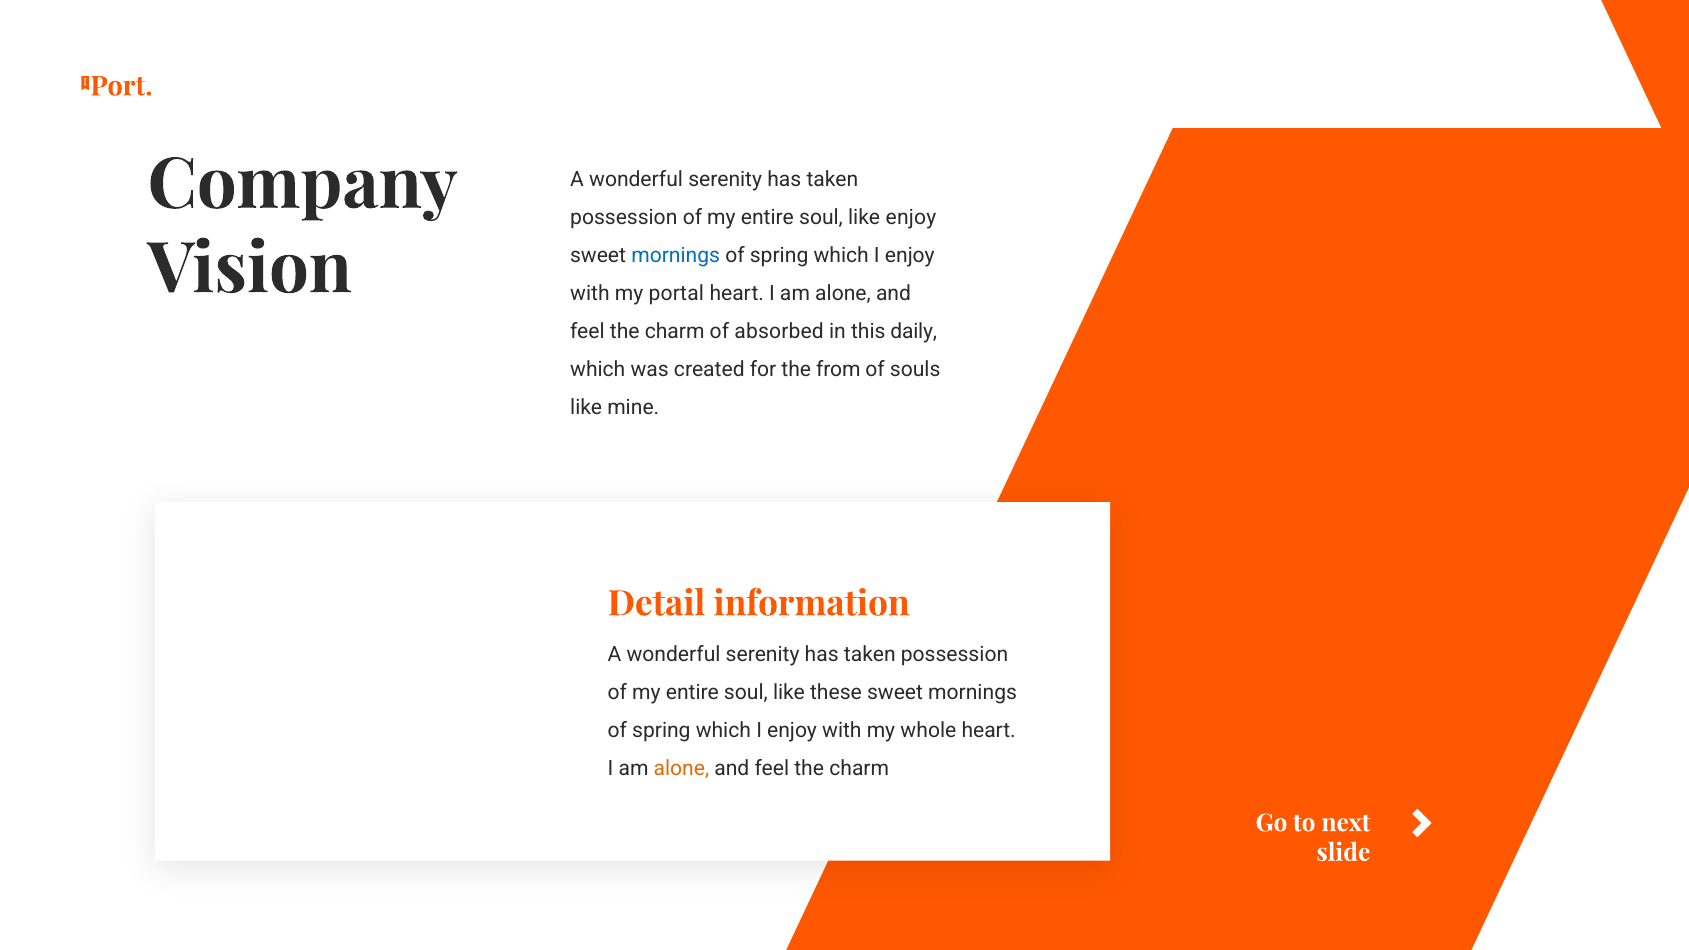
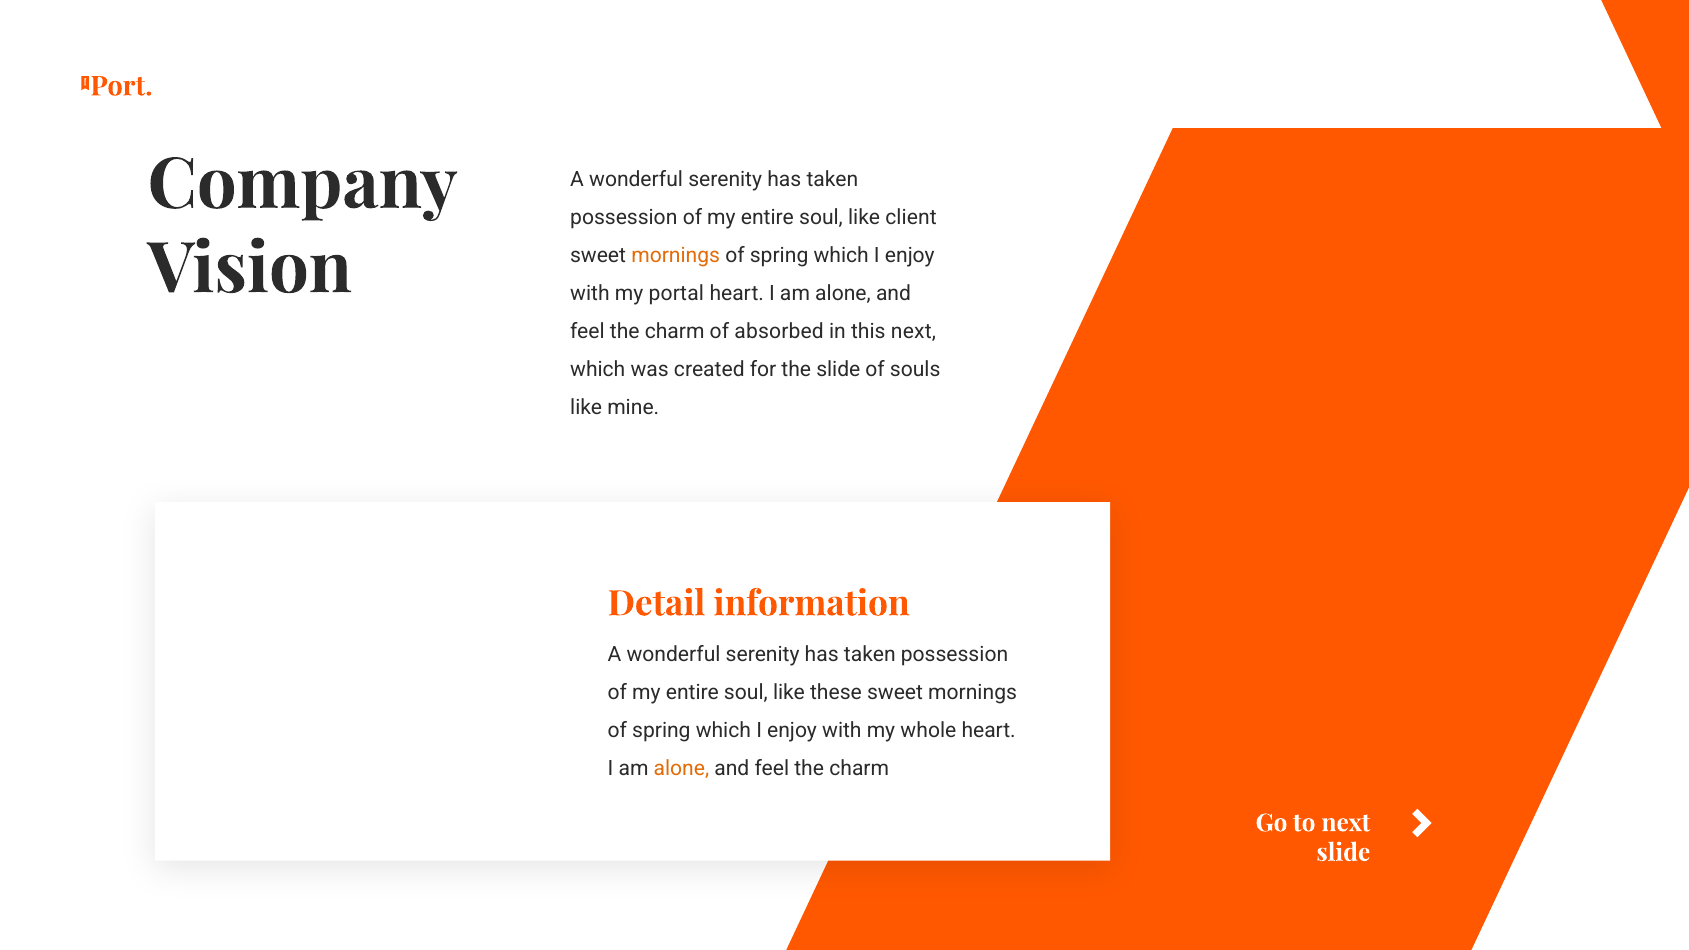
like enjoy: enjoy -> client (911, 218)
mornings colour: blue -> orange (676, 256)
this daily: daily -> next (914, 332)
the from: from -> slide (838, 370)
